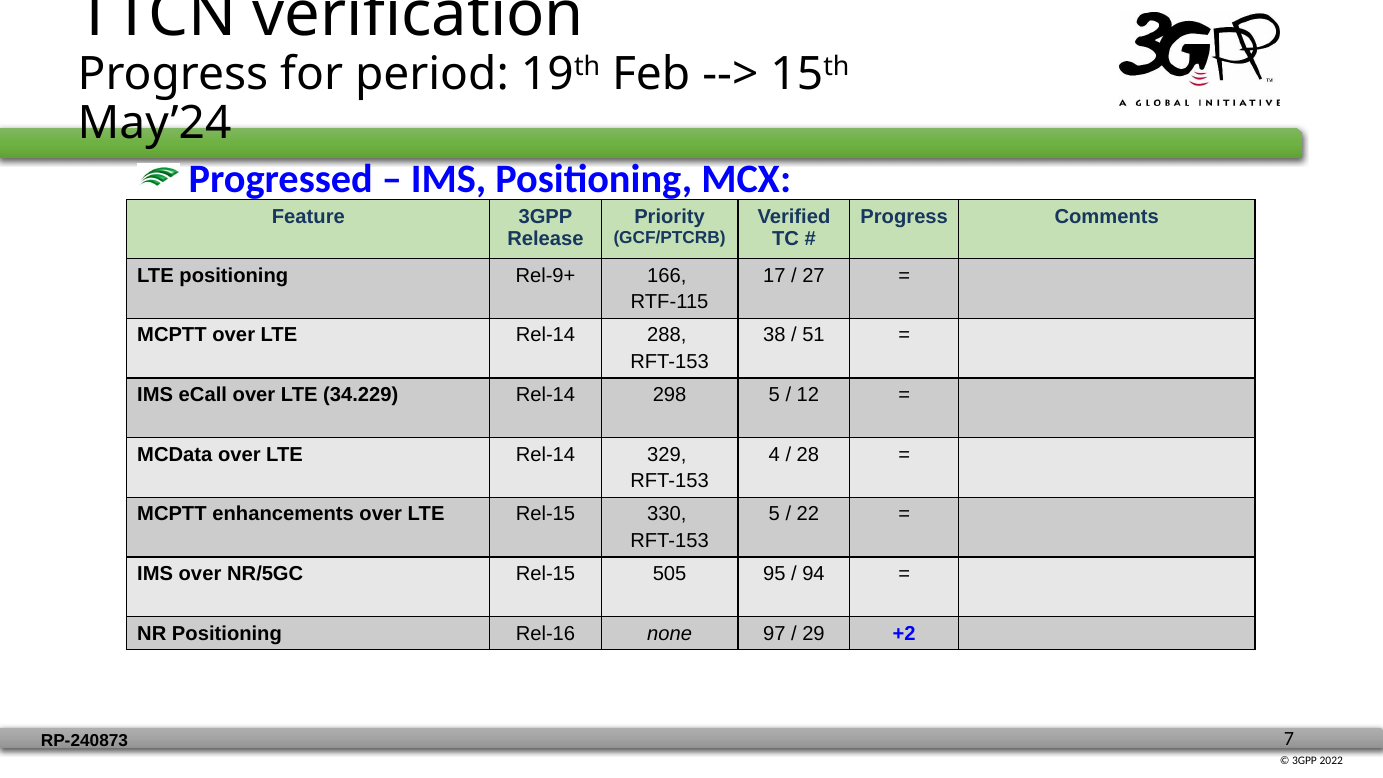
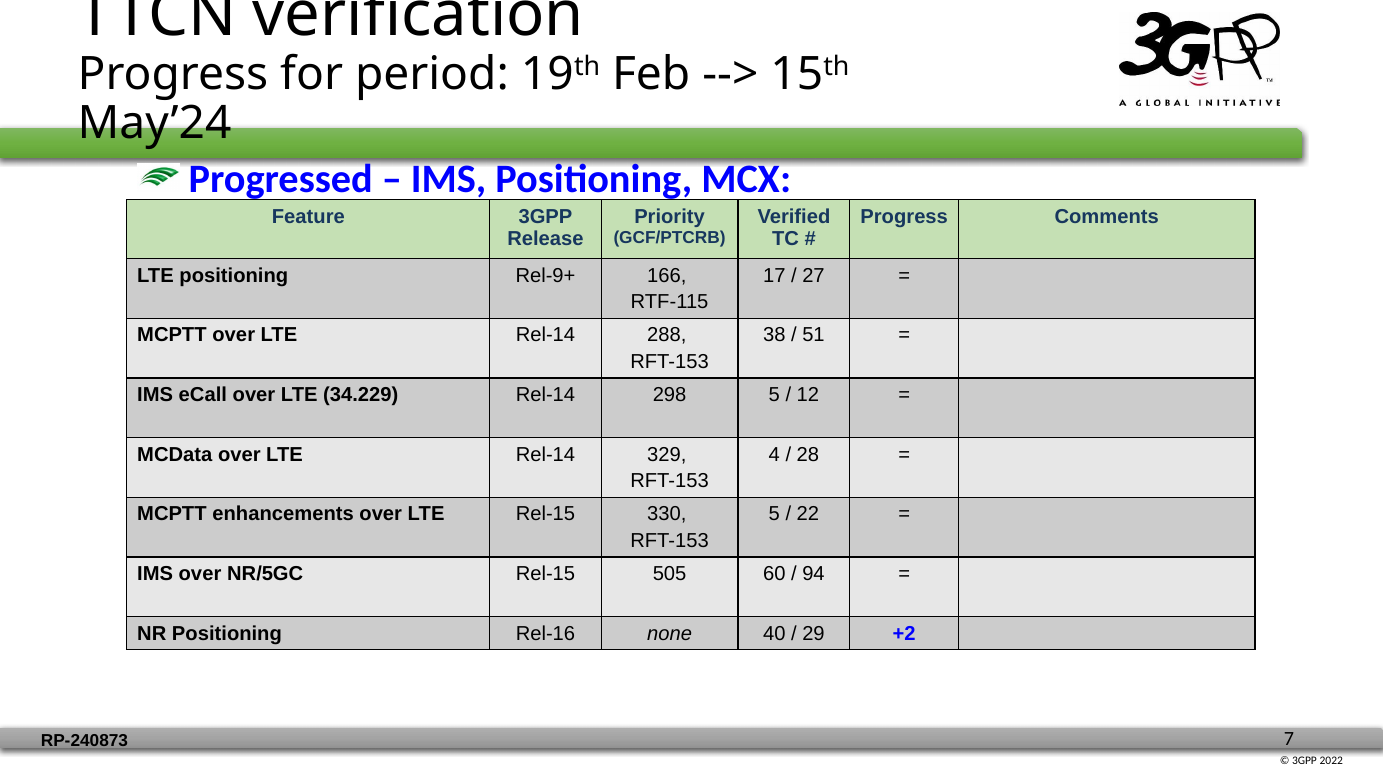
95: 95 -> 60 (774, 574)
97: 97 -> 40 (774, 634)
